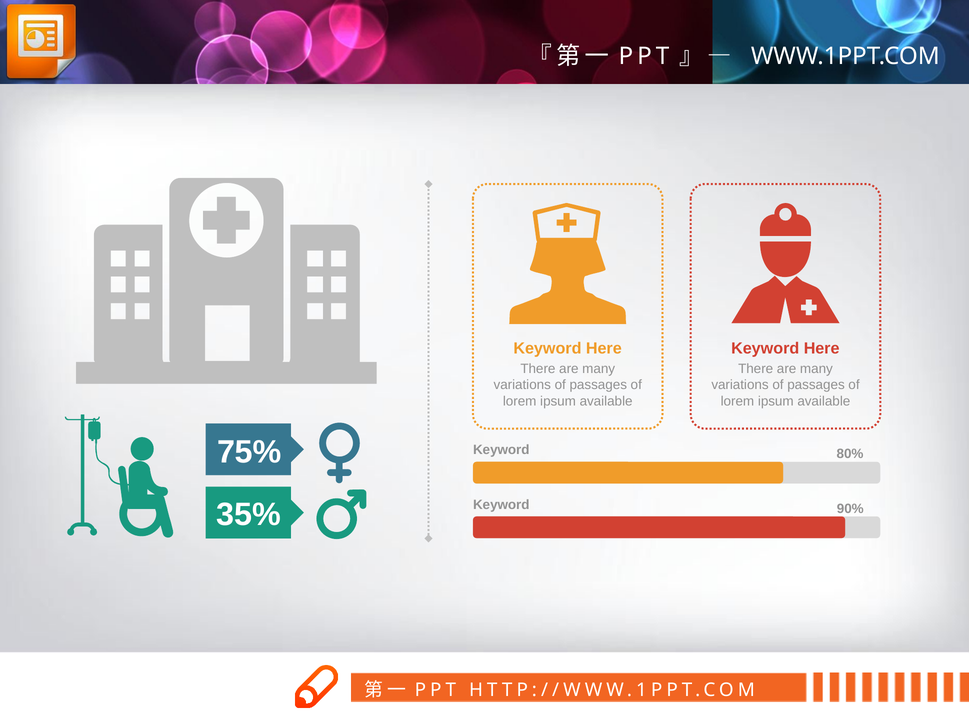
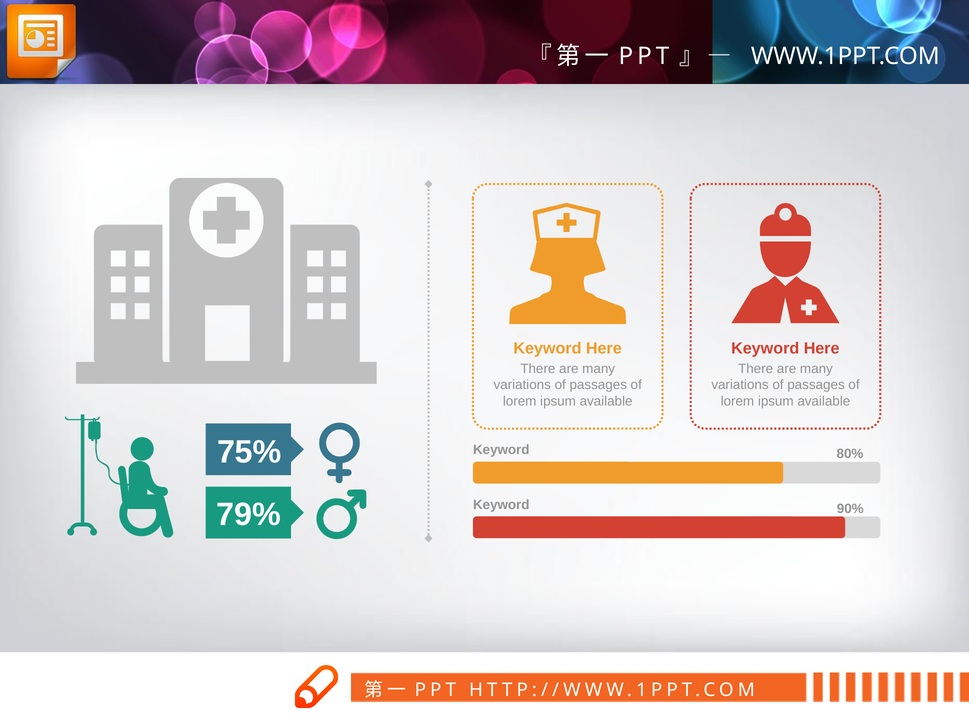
35%: 35% -> 79% (249, 514)
